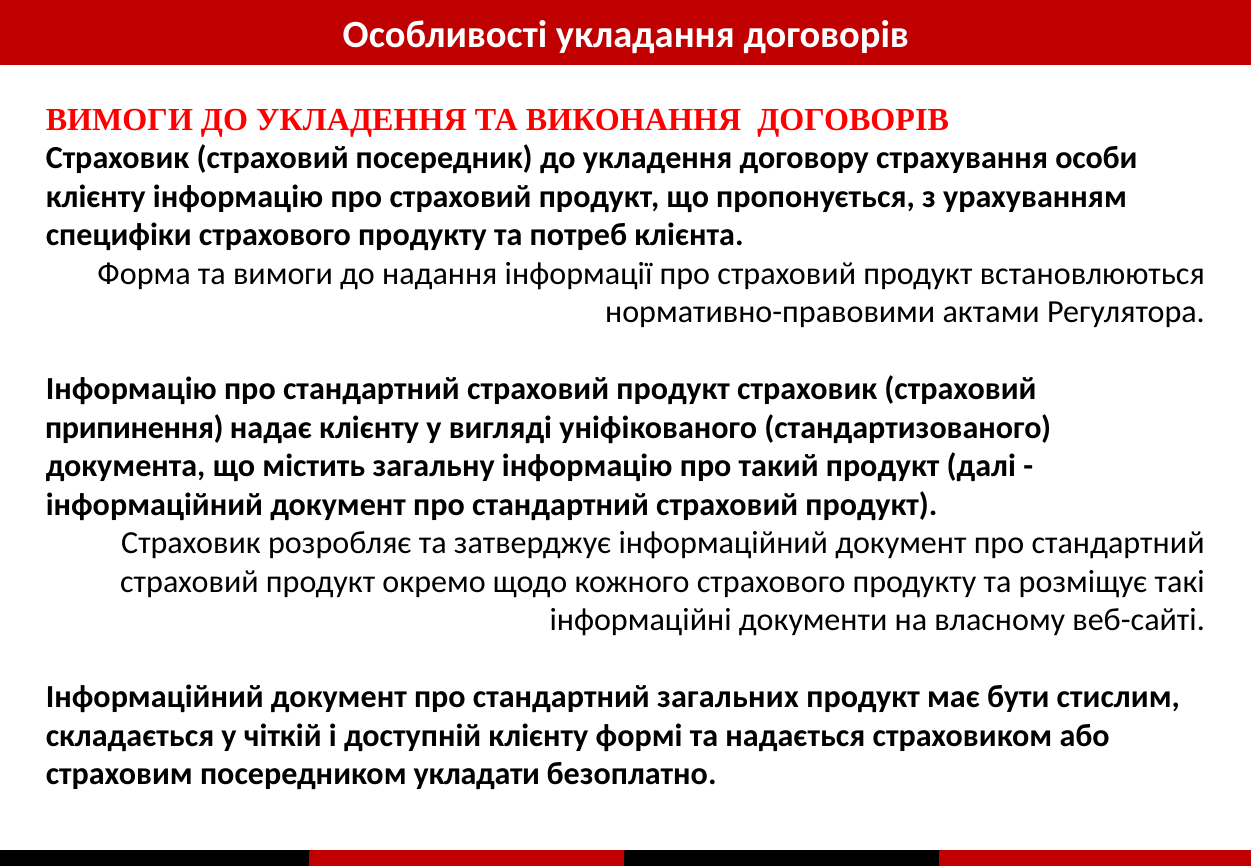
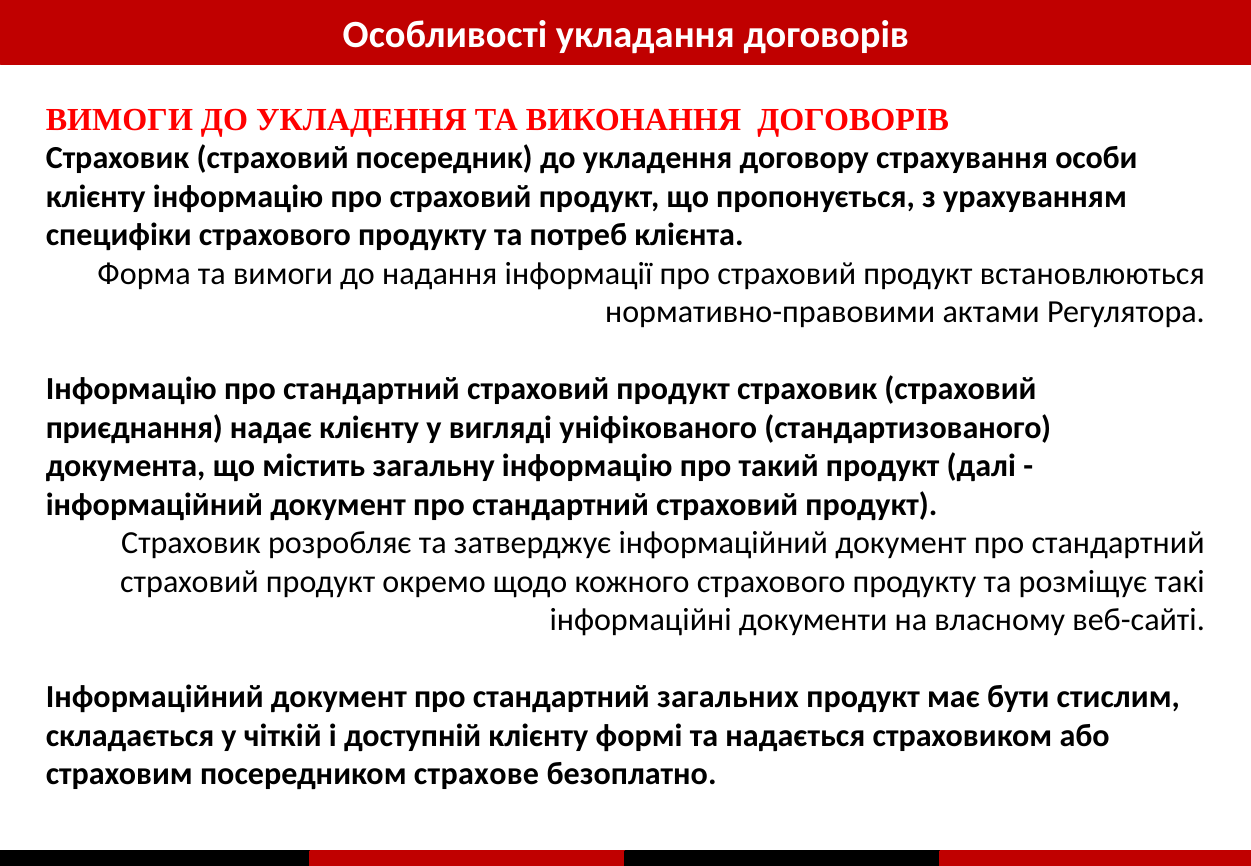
припинення: припинення -> приєднання (134, 428)
укладати: укладати -> страхове (477, 774)
